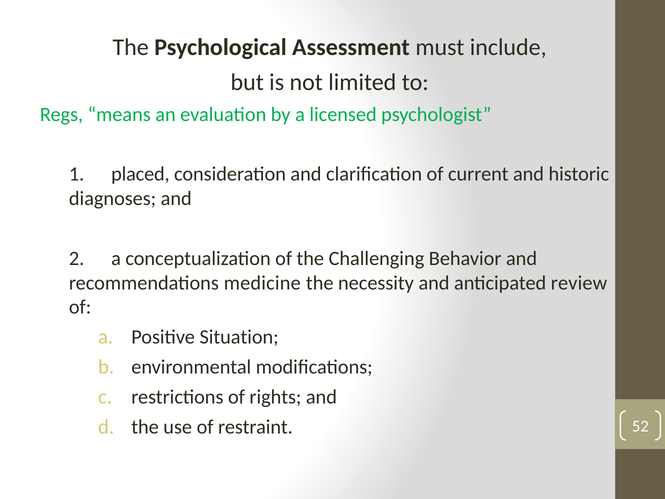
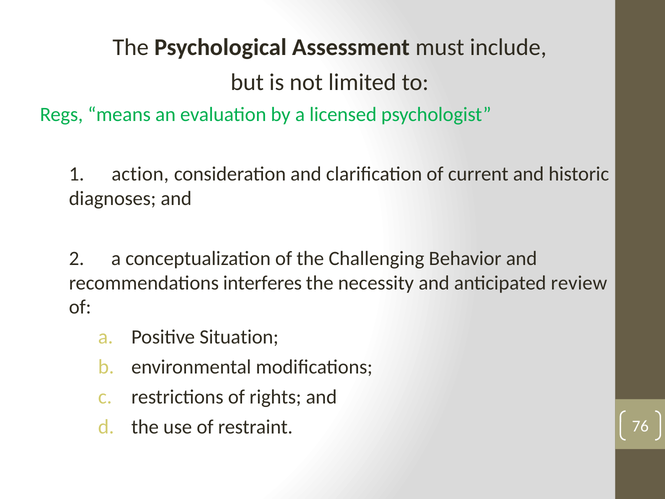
placed: placed -> action (140, 174)
medicine: medicine -> interferes (262, 283)
52: 52 -> 76 (640, 426)
